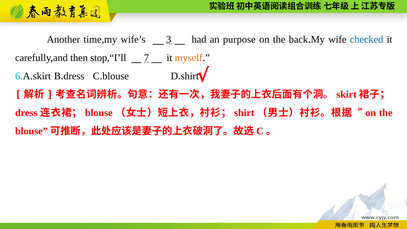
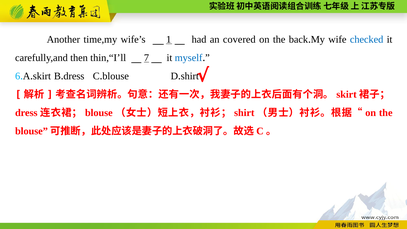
3: 3 -> 1 (169, 39)
purpose: purpose -> covered (239, 39)
stop,“I’ll: stop,“I’ll -> thin,“I’ll (108, 58)
myself colour: orange -> blue (189, 58)
